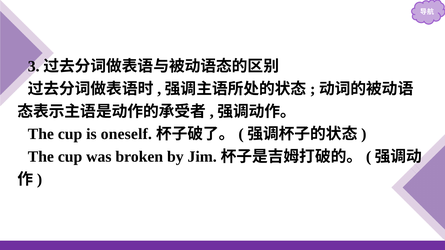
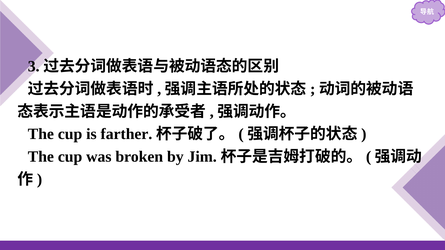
oneself: oneself -> farther (126, 134)
